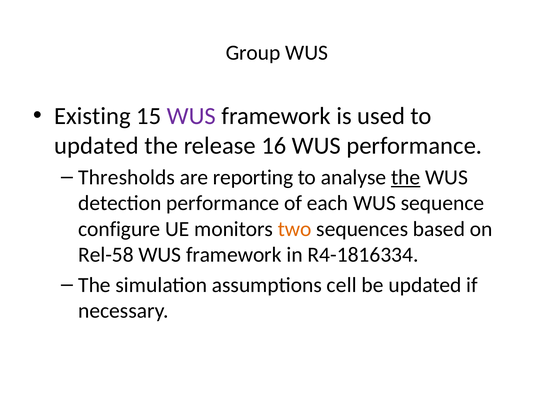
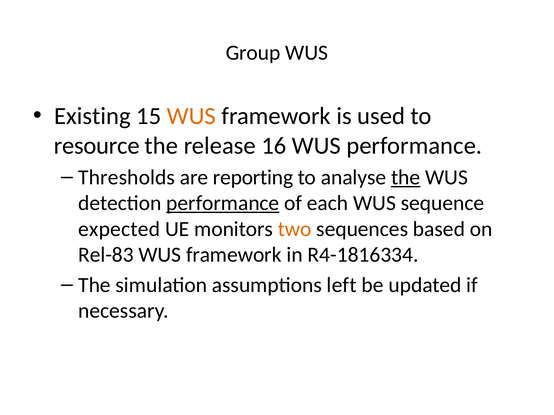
WUS colour: purple -> orange (191, 116)
updated: updated -> resource (97, 146)
performance underline: none -> present (223, 203)
configure: configure -> expected (119, 229)
Rel-58: Rel-58 -> Rel-83 (106, 255)
cell: cell -> left (342, 285)
